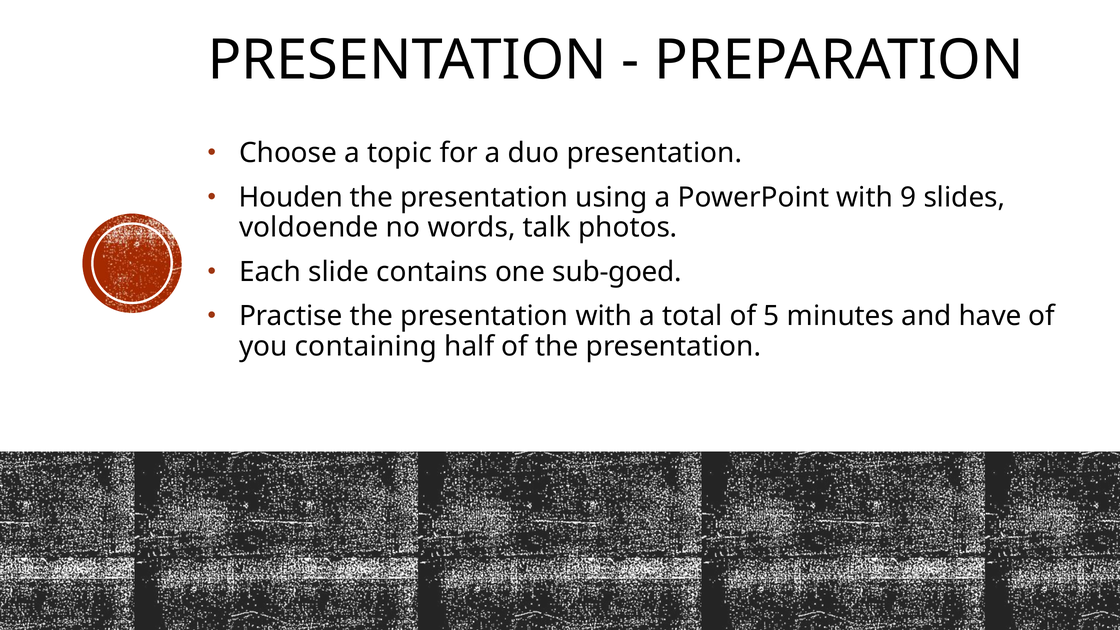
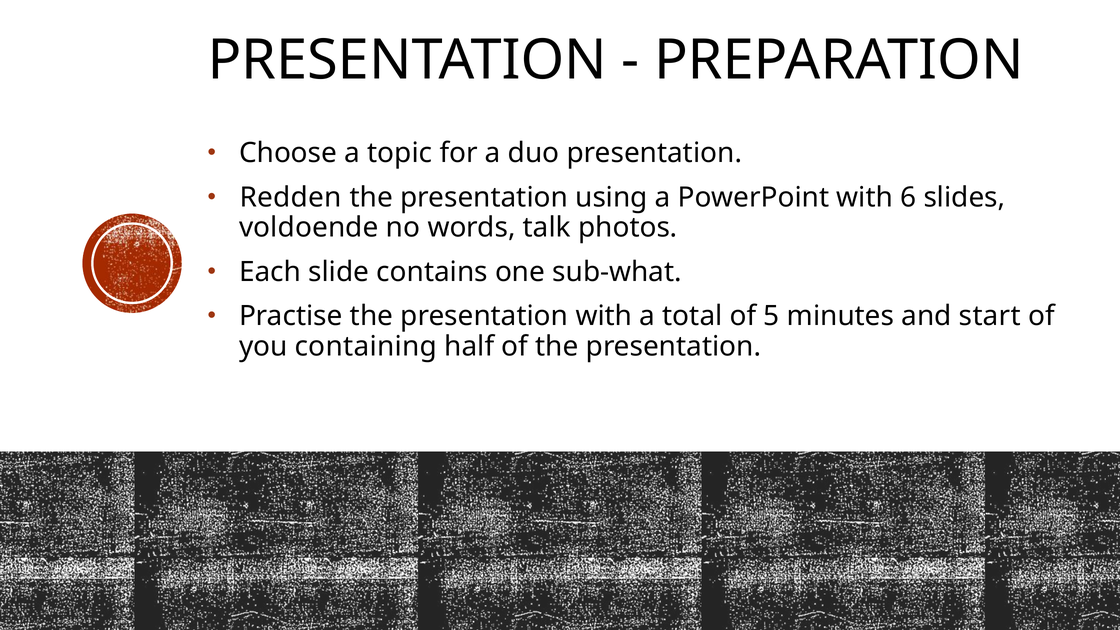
Houden: Houden -> Redden (291, 197)
9: 9 -> 6 (908, 197)
sub-goed: sub-goed -> sub-what (617, 272)
have: have -> start (990, 316)
